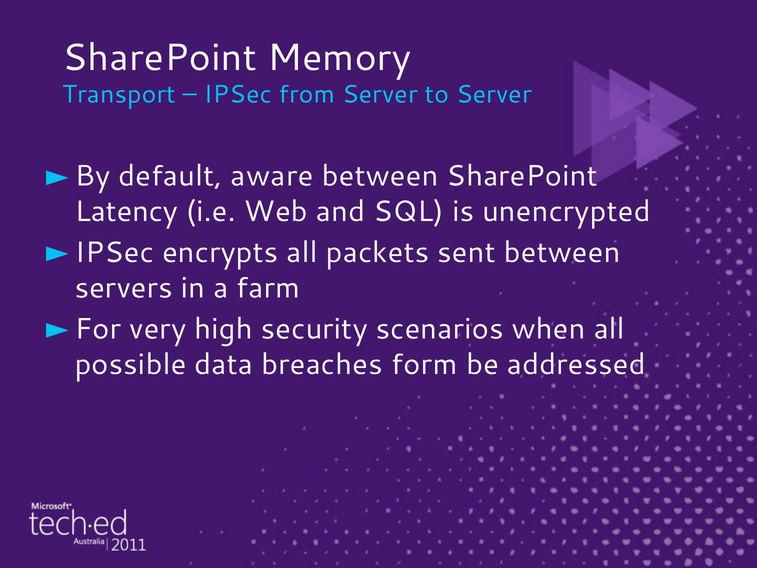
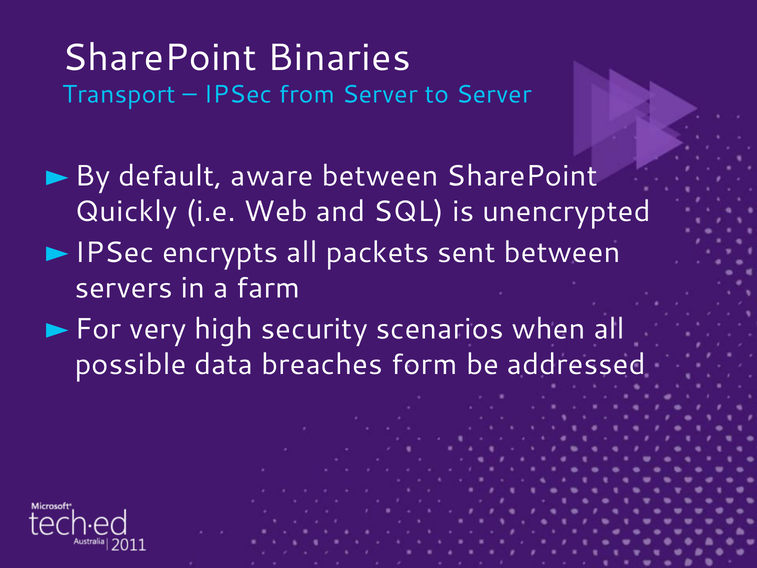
Memory: Memory -> Binaries (339, 58)
Latency: Latency -> Quickly (126, 211)
